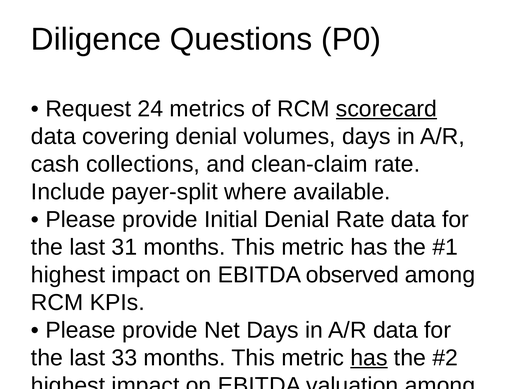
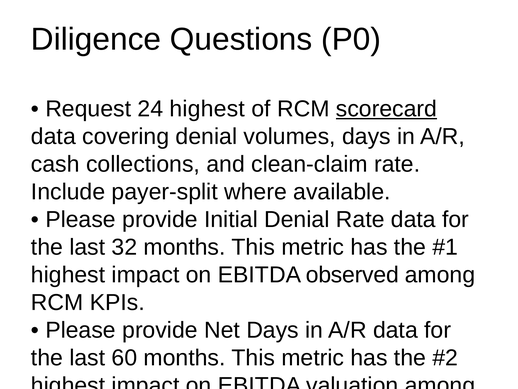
24 metrics: metrics -> highest (207, 109)
31: 31 -> 32 (124, 247)
33: 33 -> 60 (124, 357)
has underline: present -> none (369, 357)
